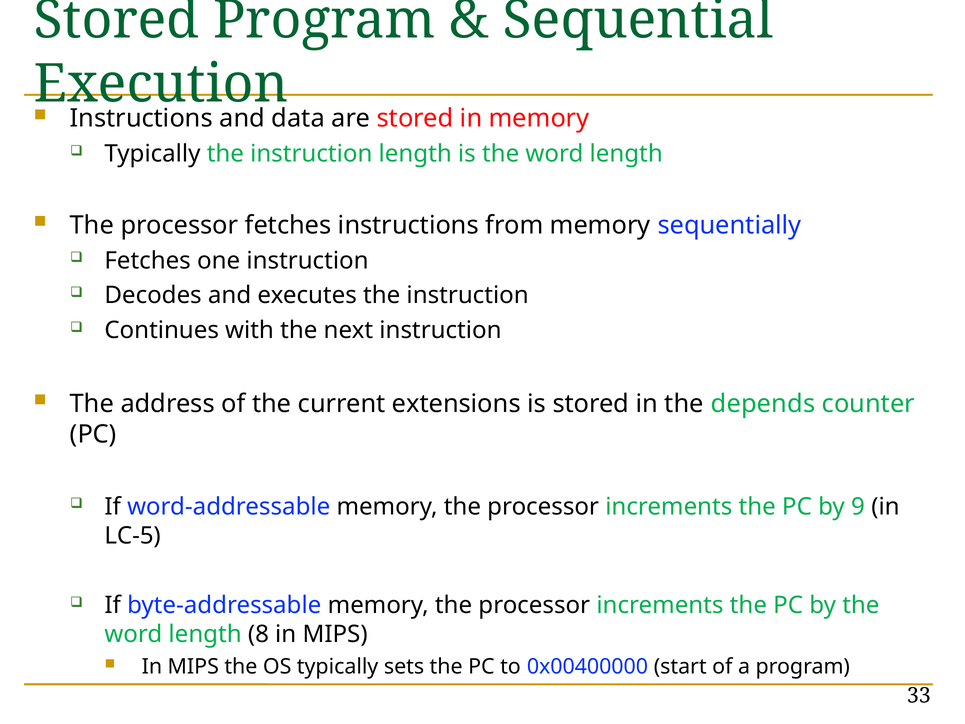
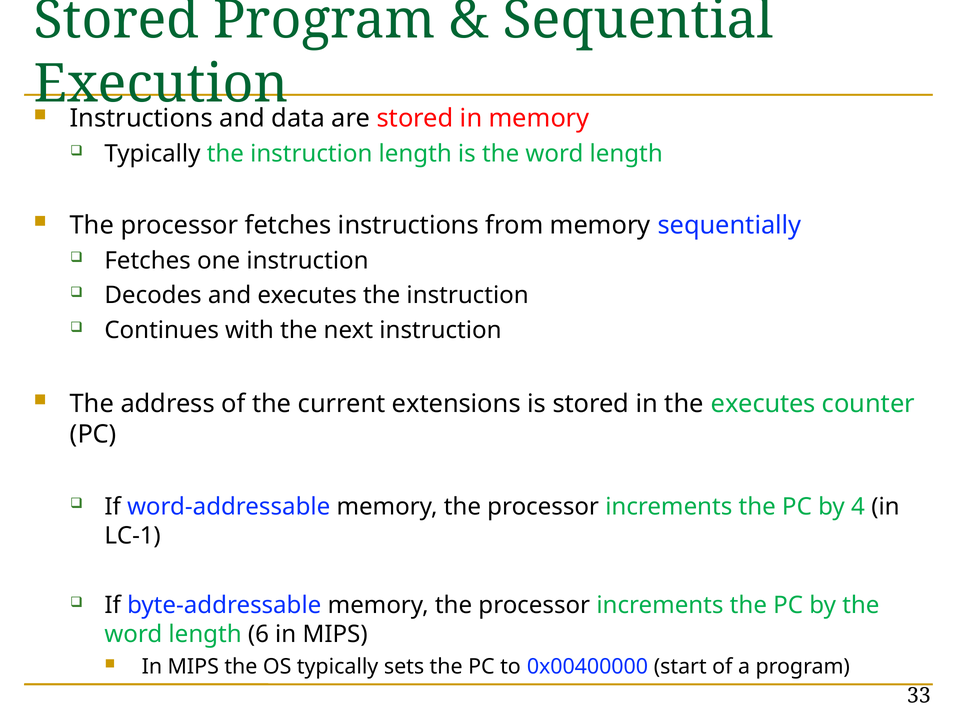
the depends: depends -> executes (763, 403)
9: 9 -> 4 (858, 507)
LC-5: LC-5 -> LC-1 (133, 535)
8: 8 -> 6 (258, 634)
